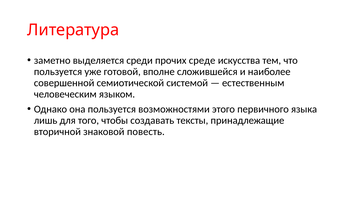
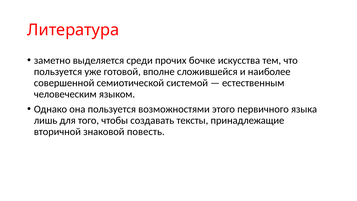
среде: среде -> бочке (202, 60)
